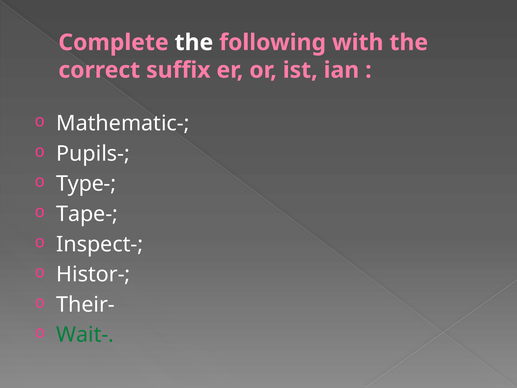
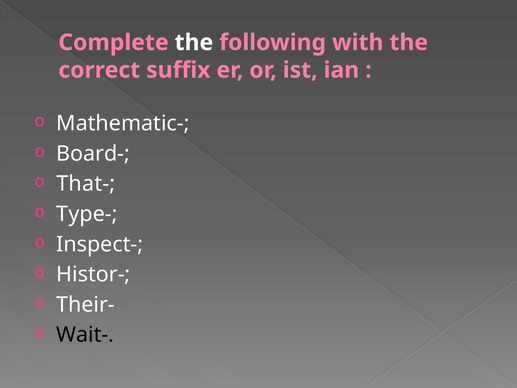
Pupils-: Pupils- -> Board- (93, 154)
Type-: Type- -> That- (86, 184)
Tape-: Tape- -> Type- (87, 214)
Wait- colour: green -> black (85, 335)
